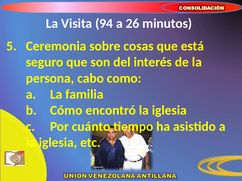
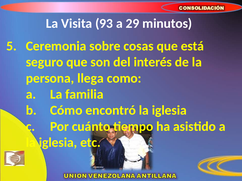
94: 94 -> 93 (104, 24)
26: 26 -> 29 (132, 24)
cabo: cabo -> llega (91, 78)
